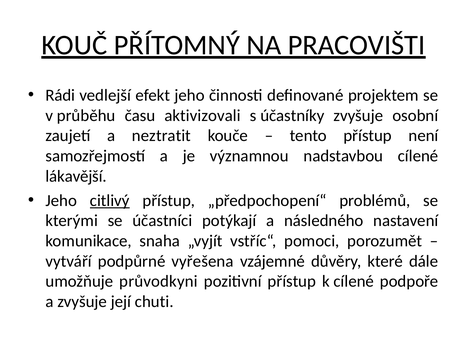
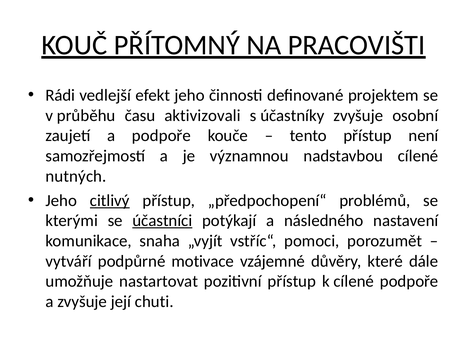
a neztratit: neztratit -> podpoře (161, 136)
lákavější: lákavější -> nutných (76, 176)
účastníci underline: none -> present (162, 221)
vyřešena: vyřešena -> motivace (203, 261)
průvodkyni: průvodkyni -> nastartovat (159, 282)
